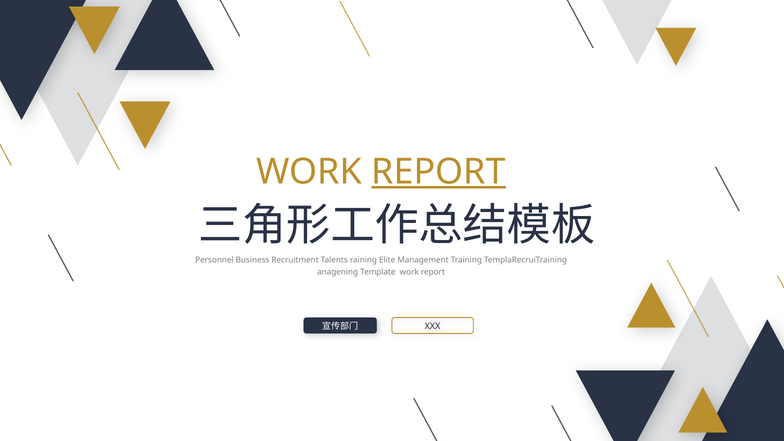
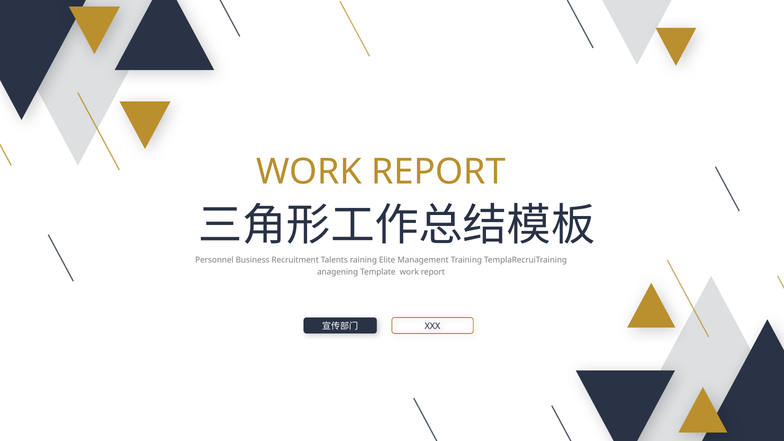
REPORT underline: present -> none (439, 172)
